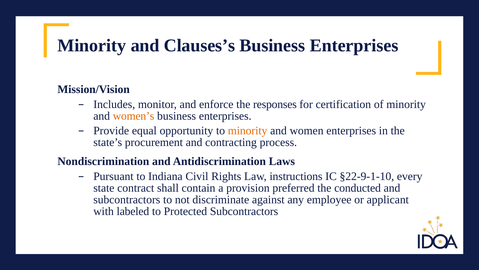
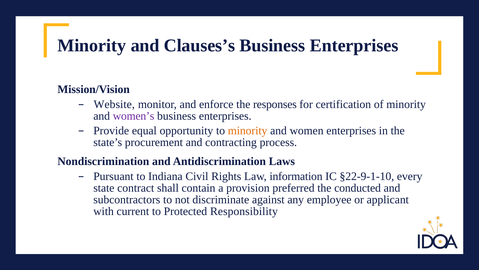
Includes: Includes -> Website (114, 104)
women’s colour: orange -> purple (134, 116)
instructions: instructions -> information (296, 176)
labeled: labeled -> current (133, 211)
Protected Subcontractors: Subcontractors -> Responsibility (244, 211)
